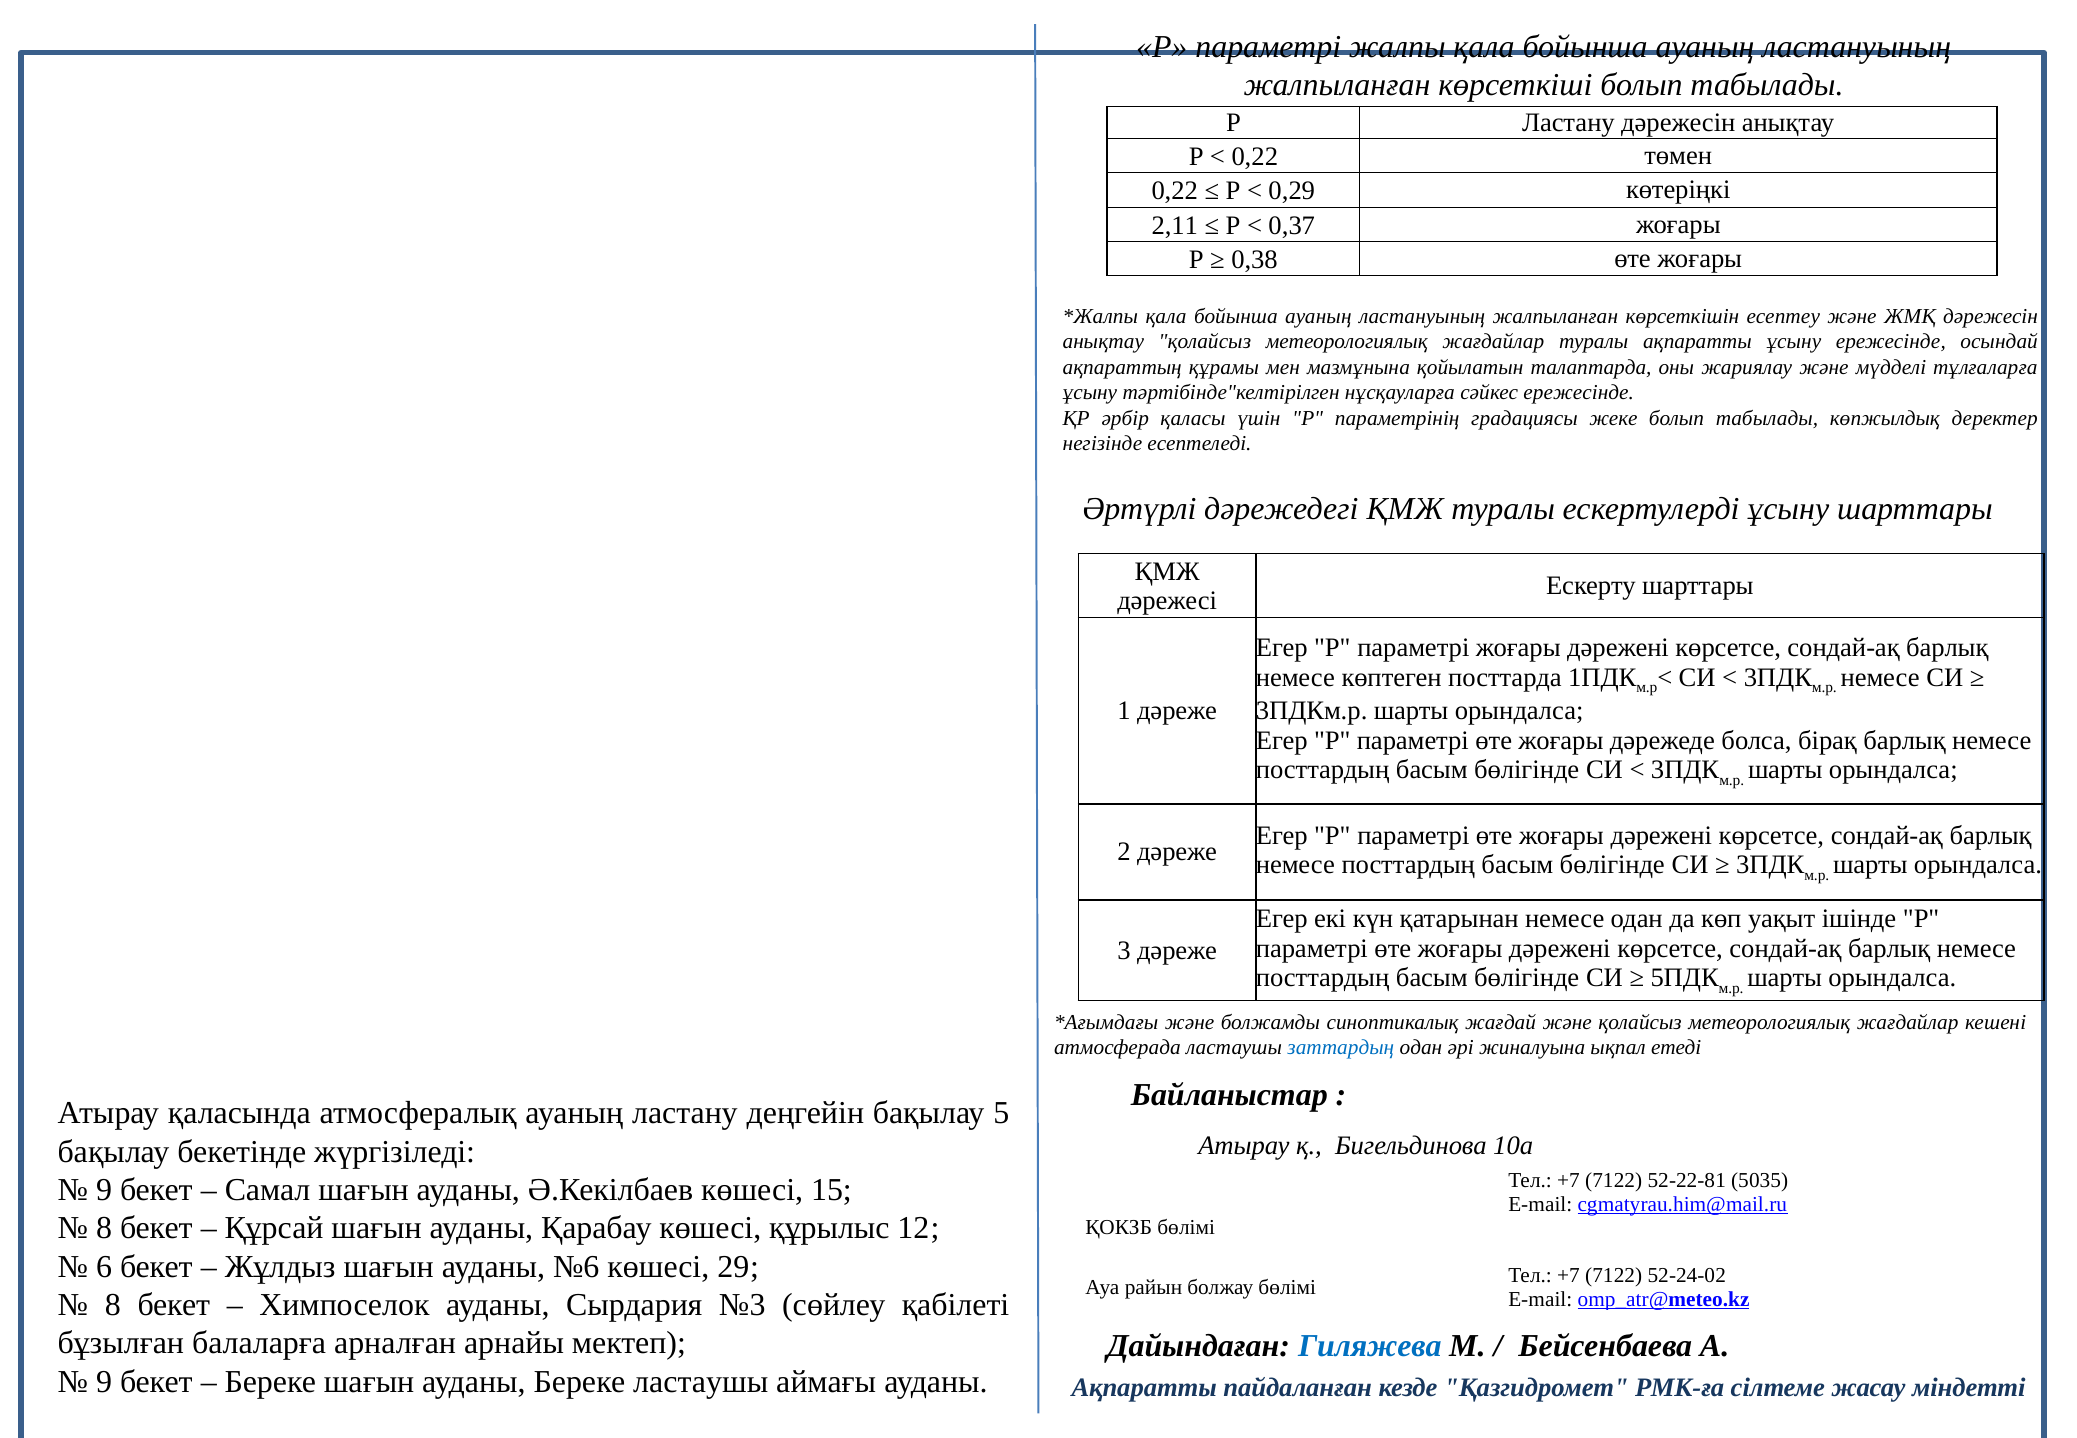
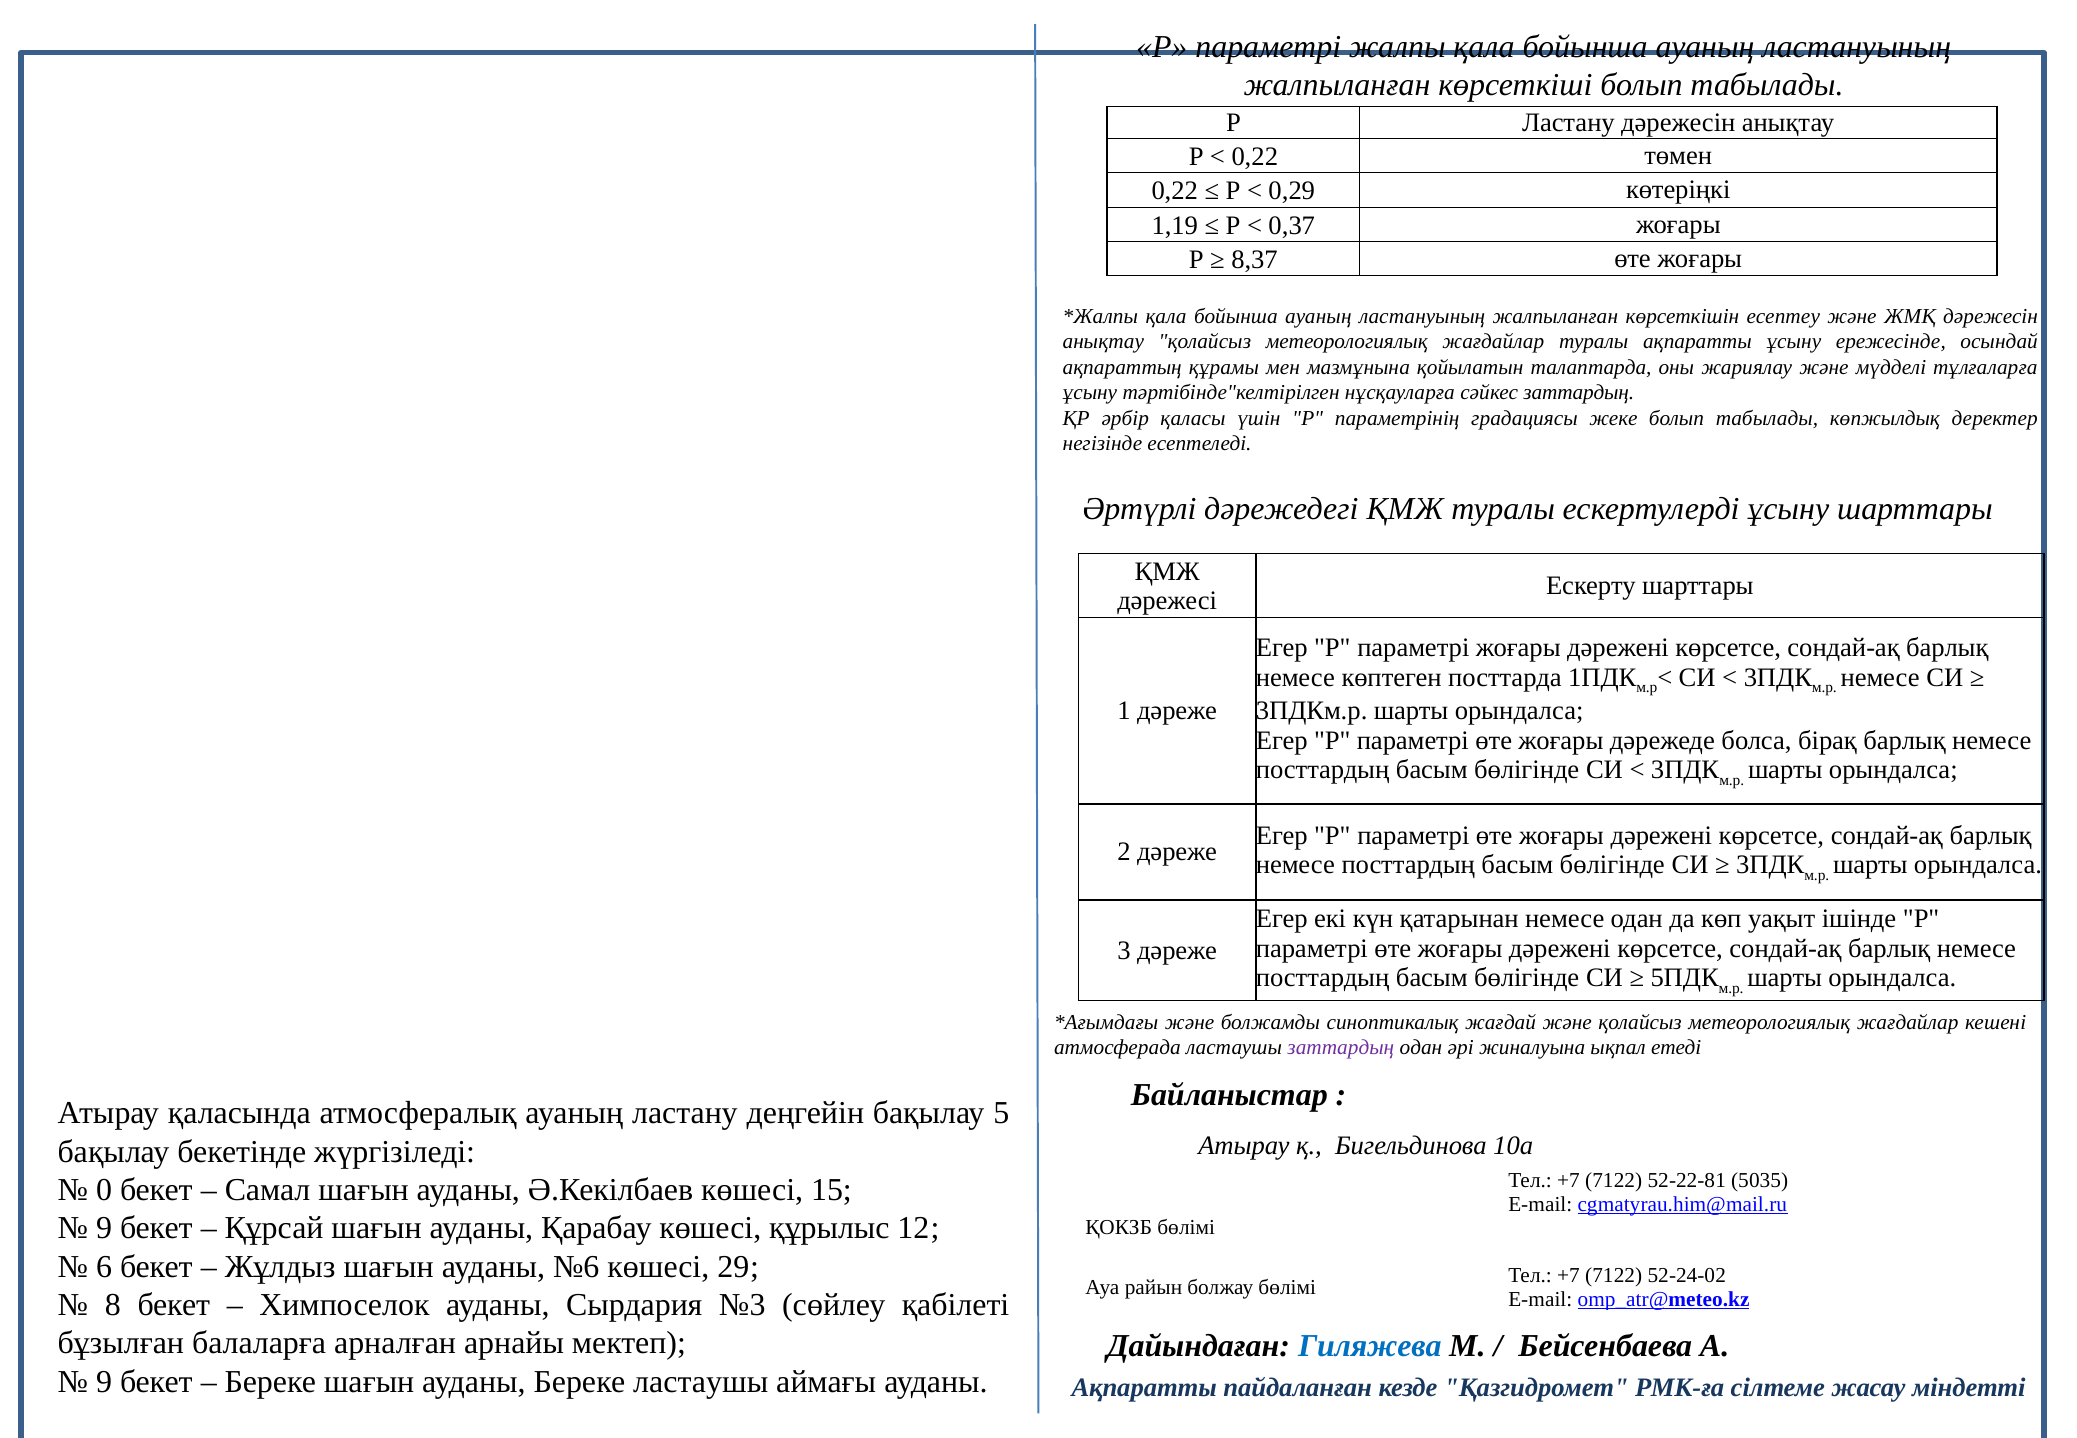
2,11: 2,11 -> 1,19 (1175, 225)
0,38: 0,38 -> 8,37 (1255, 260)
сәйкес ережесінде: ережесінде -> заттардың (1579, 393)
заттардың colour: blue -> purple (1341, 1048)
9: 9 -> 0 (104, 1190)
8: 8 -> 9 (104, 1228)
